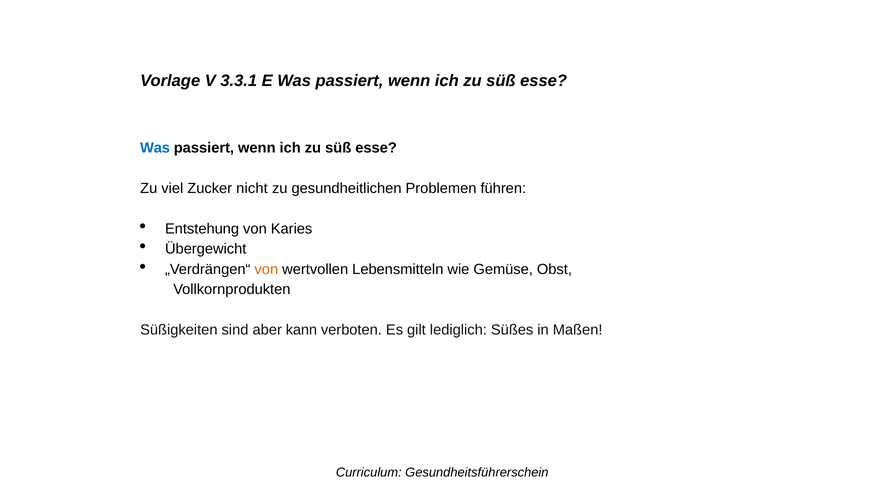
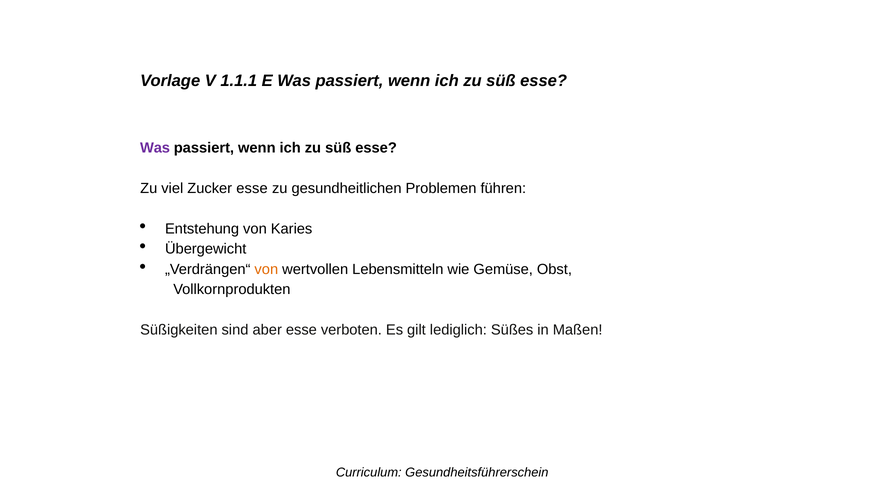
3.3.1: 3.3.1 -> 1.1.1 (239, 81)
Was colour: blue -> purple (155, 148)
Zucker nicht: nicht -> esse (252, 188)
aber kann: kann -> esse (301, 330)
